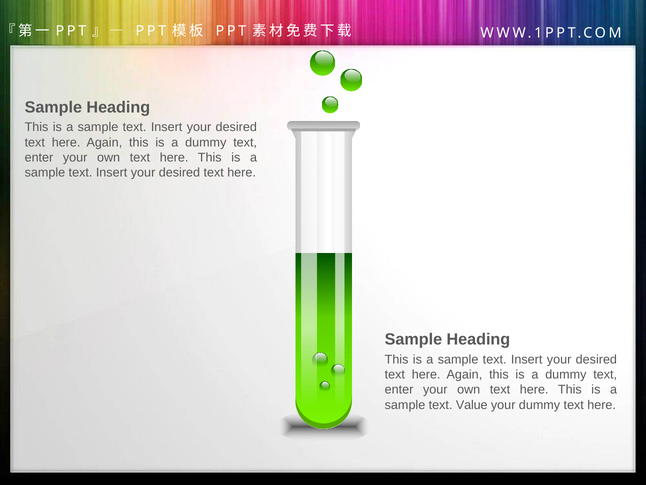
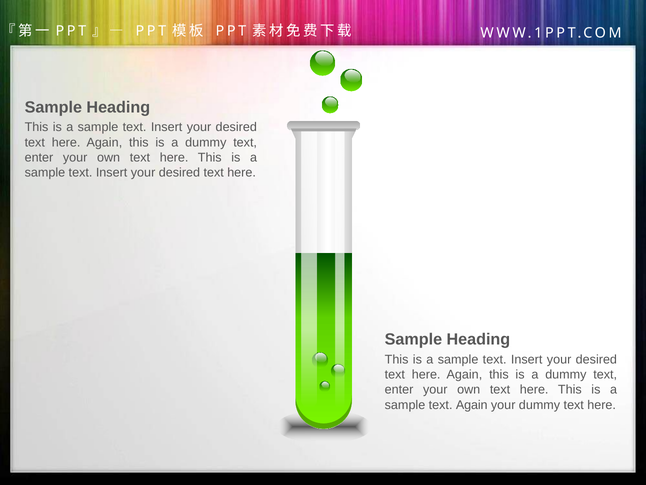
text Value: Value -> Again (472, 404)
